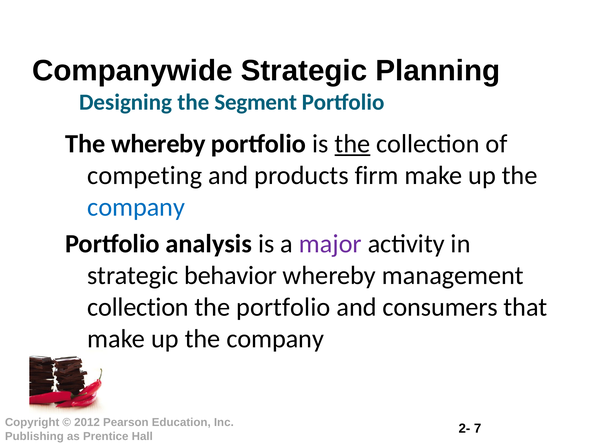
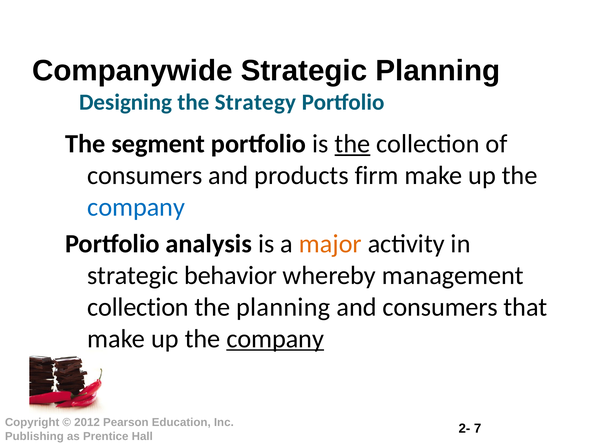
Segment: Segment -> Strategy (255, 102)
The whereby: whereby -> segment (158, 144)
competing: competing -> consumers (145, 176)
major colour: purple -> orange (330, 244)
the portfolio: portfolio -> planning (283, 307)
company underline: none -> present (275, 339)
